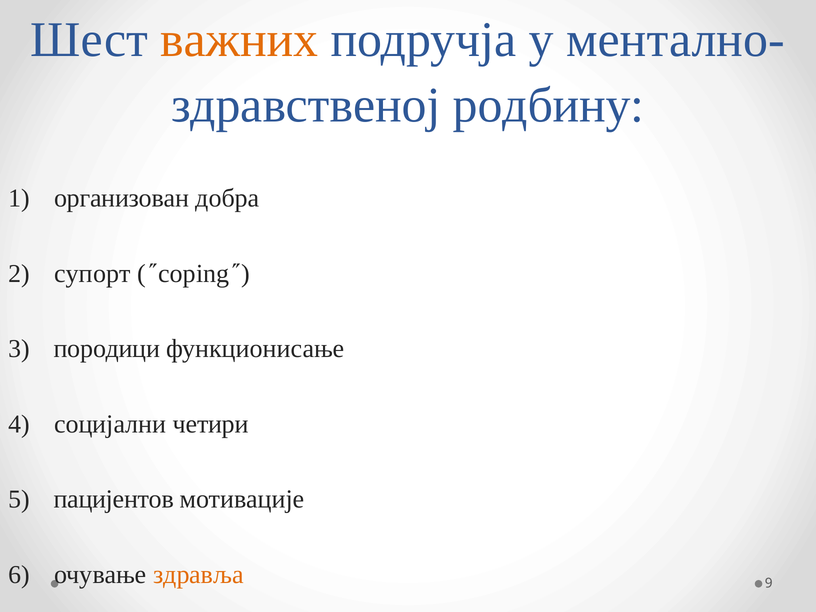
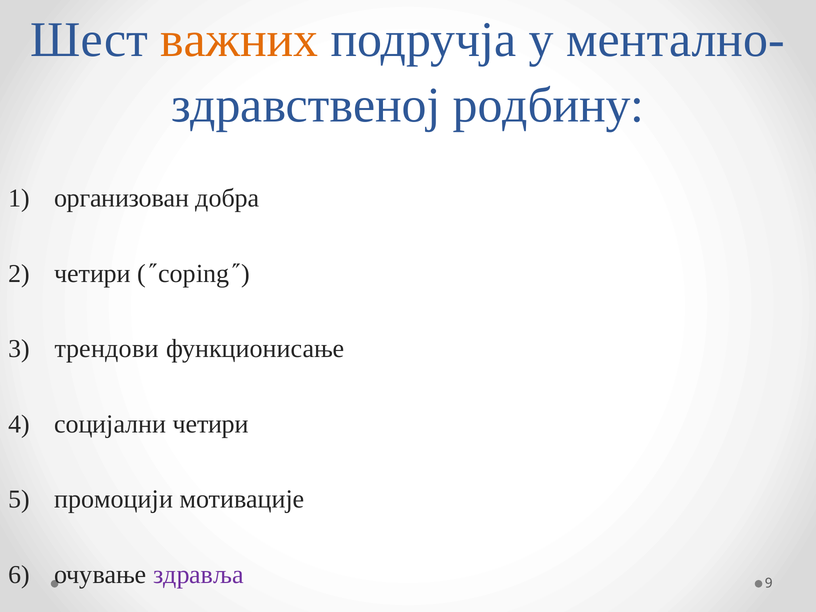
супорт: супорт -> четири (92, 274)
породици: породици -> трендови (107, 349)
пацијентов: пацијентов -> промоцији (114, 499)
здравља colour: orange -> purple (198, 575)
